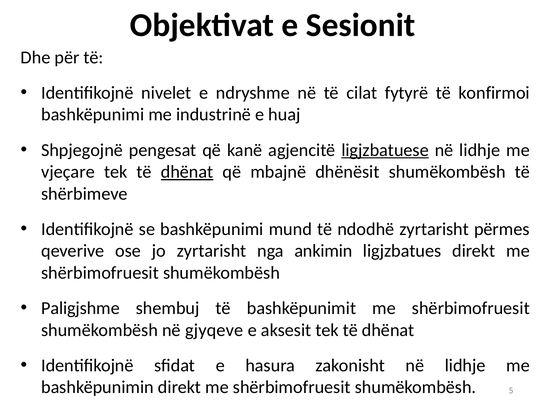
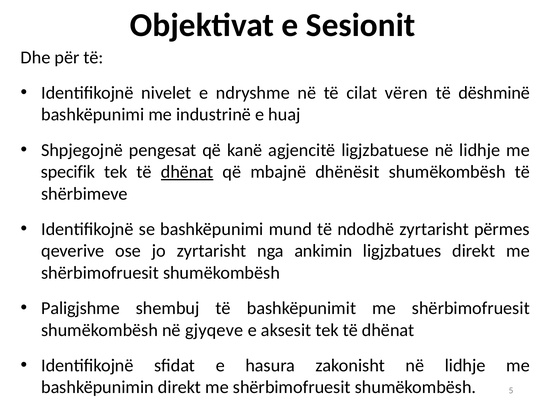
fytyrë: fytyrë -> vëren (406, 93)
konfirmoi: konfirmoi -> dëshminë (494, 93)
ligjzbatuese underline: present -> none (385, 150)
vjeçare: vjeçare -> specifik (68, 172)
